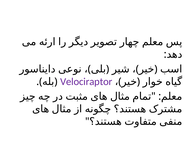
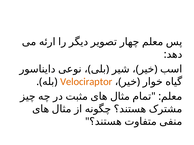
Velociraptor colour: purple -> orange (86, 82)
